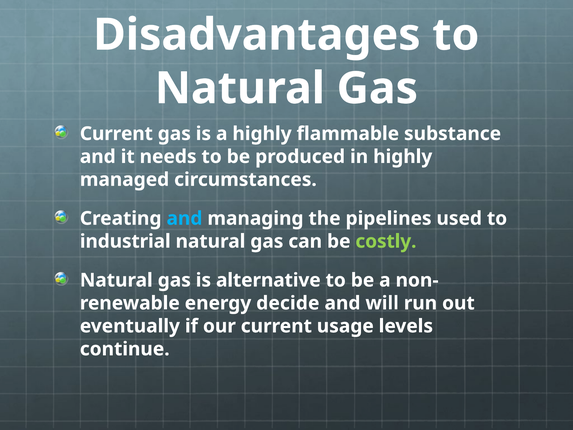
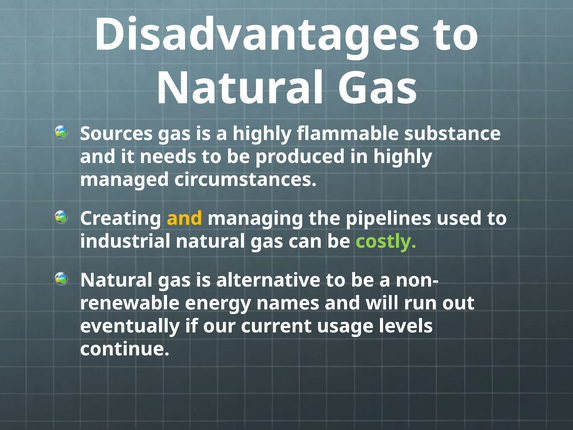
Current: Current -> Sources (116, 134)
and colour: light blue -> yellow (184, 218)
decide: decide -> names (288, 303)
